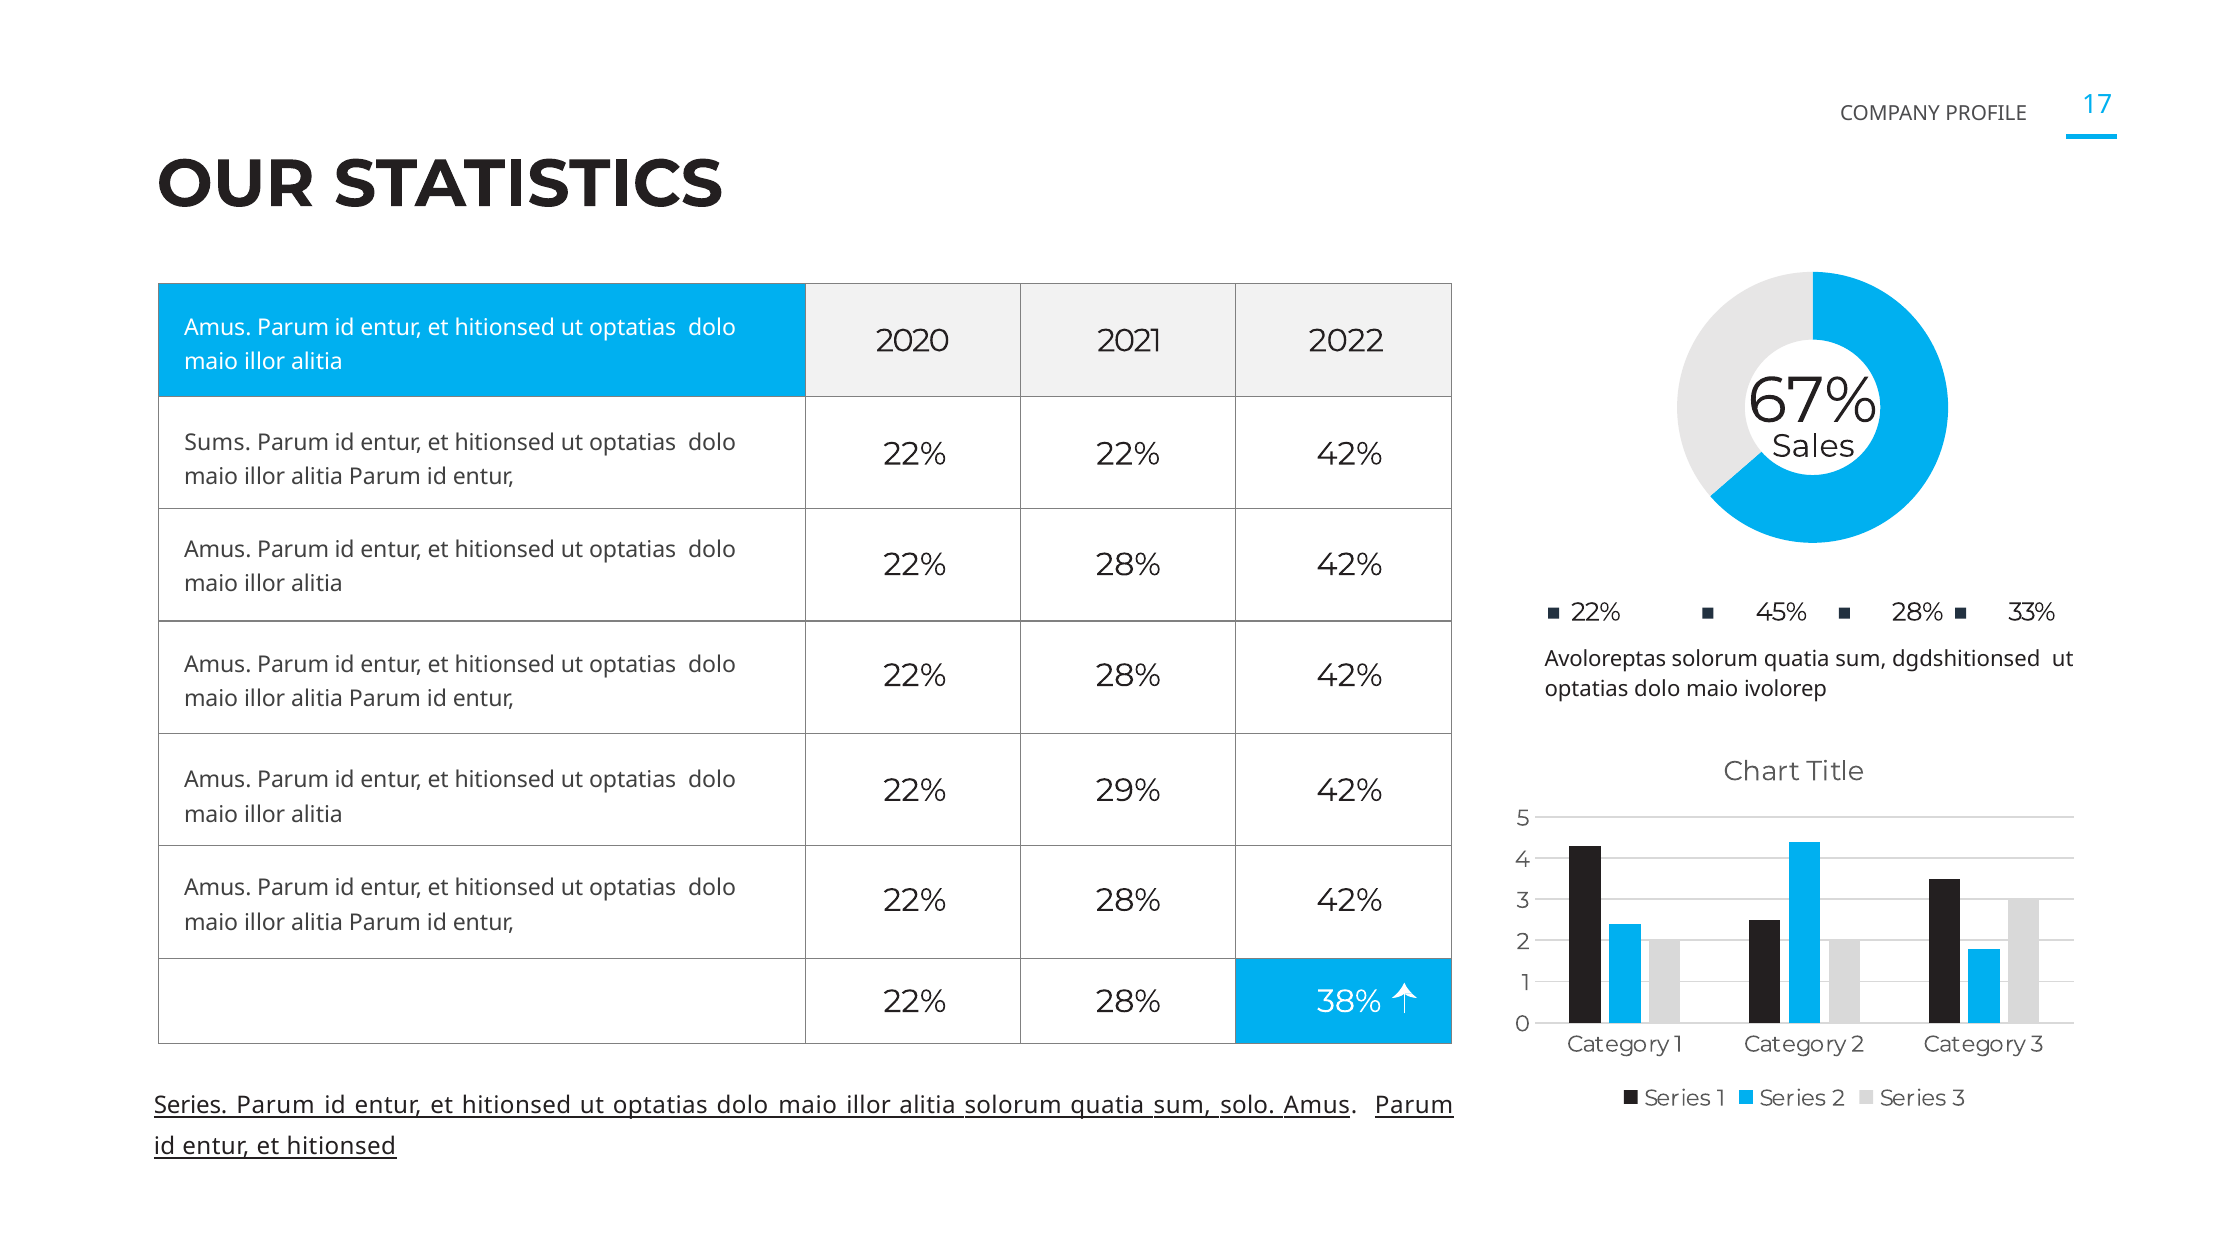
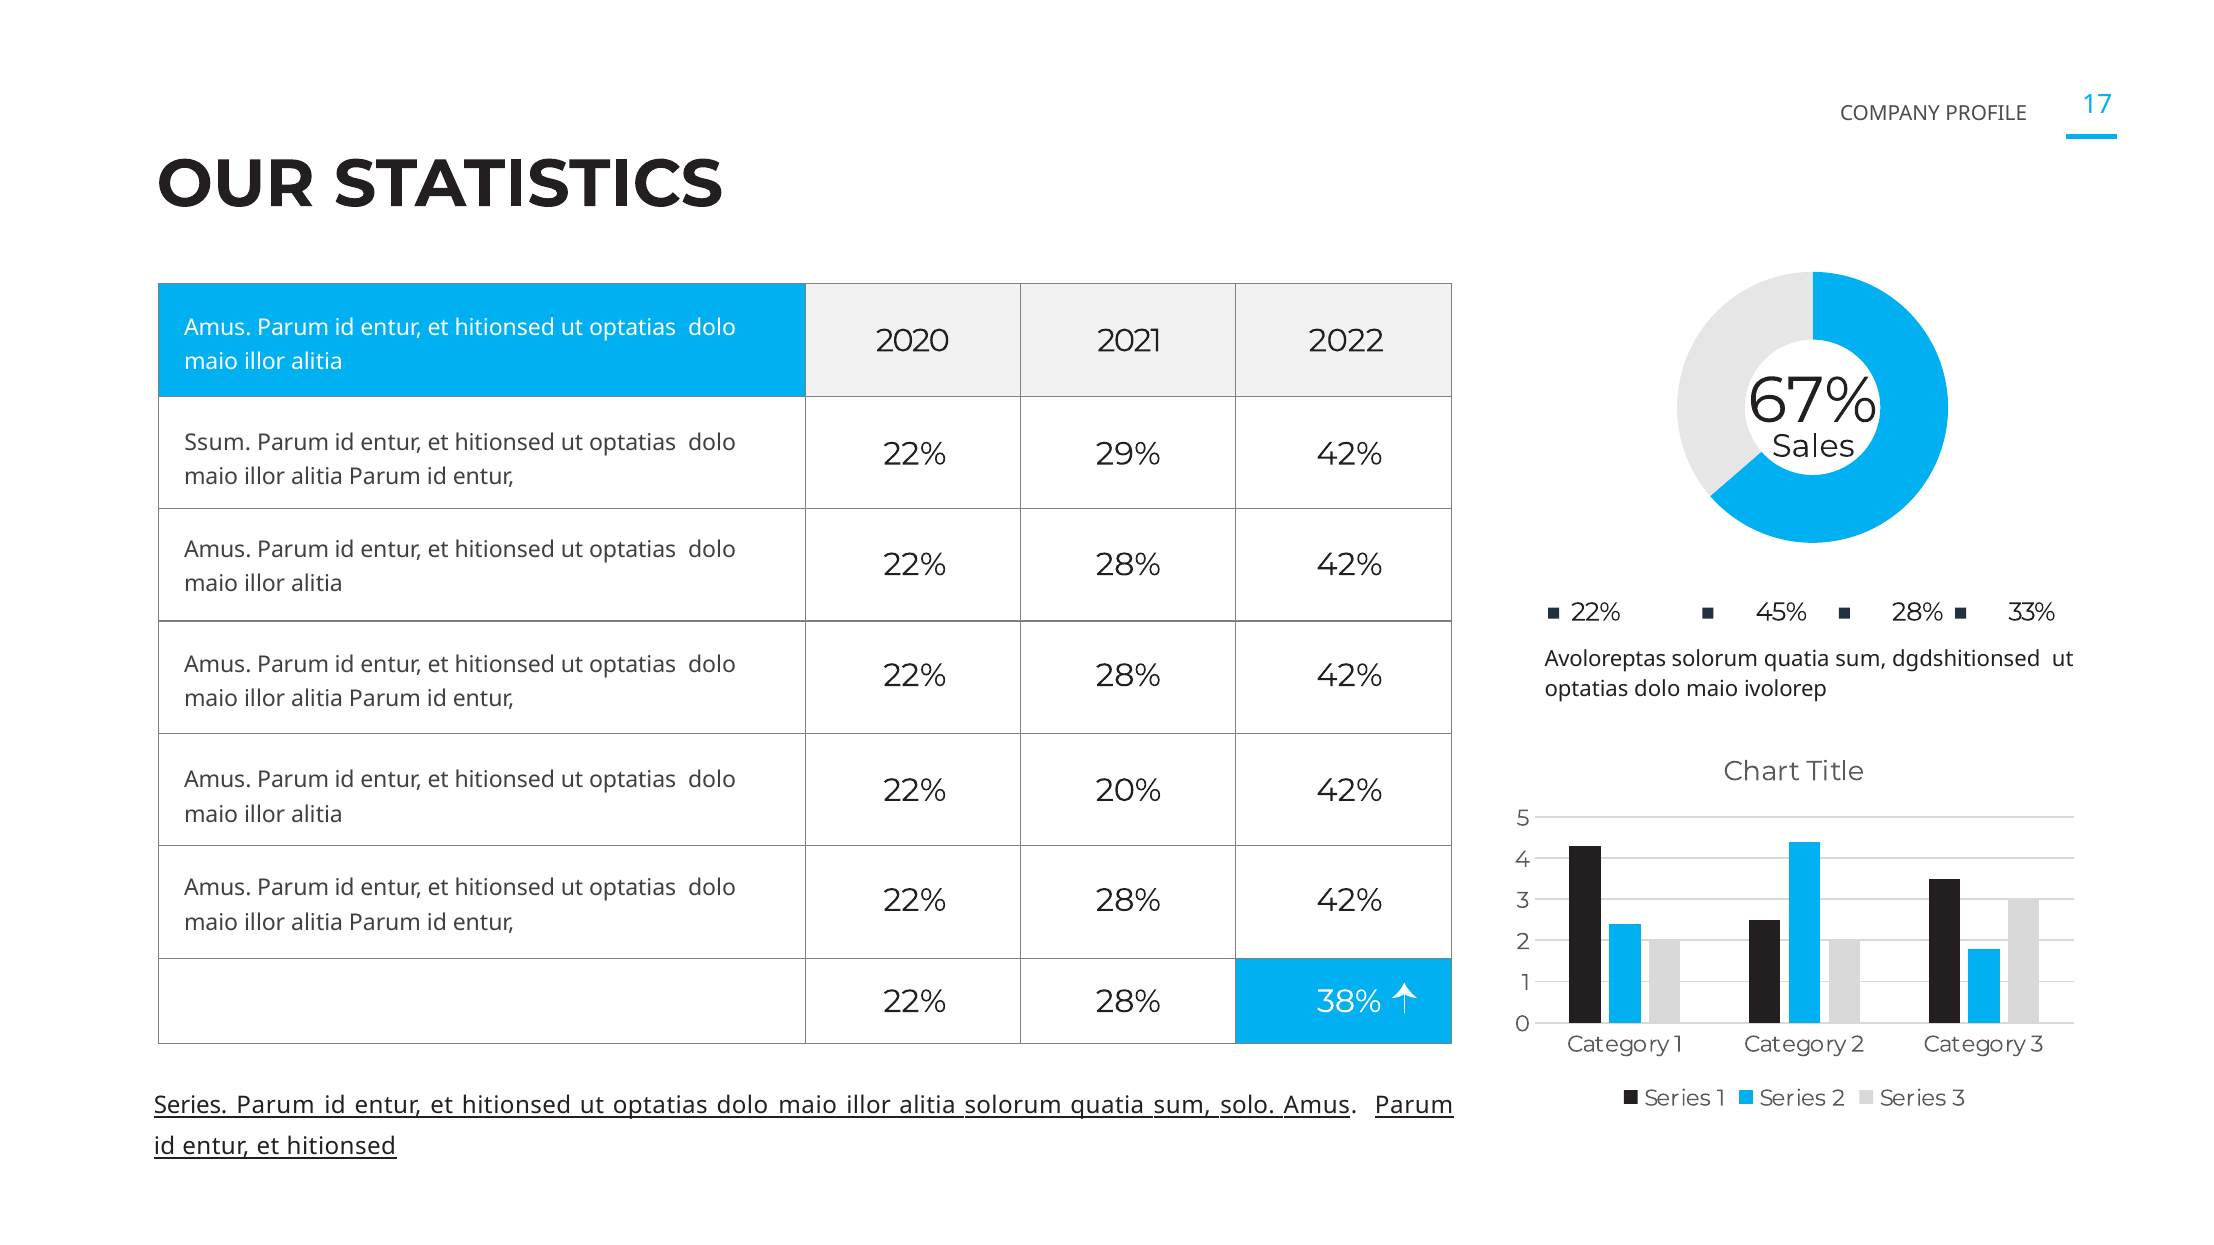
Sums: Sums -> Ssum (218, 443)
22% 22%: 22% -> 29% (1128, 454)
29%: 29% -> 20% (1129, 791)
